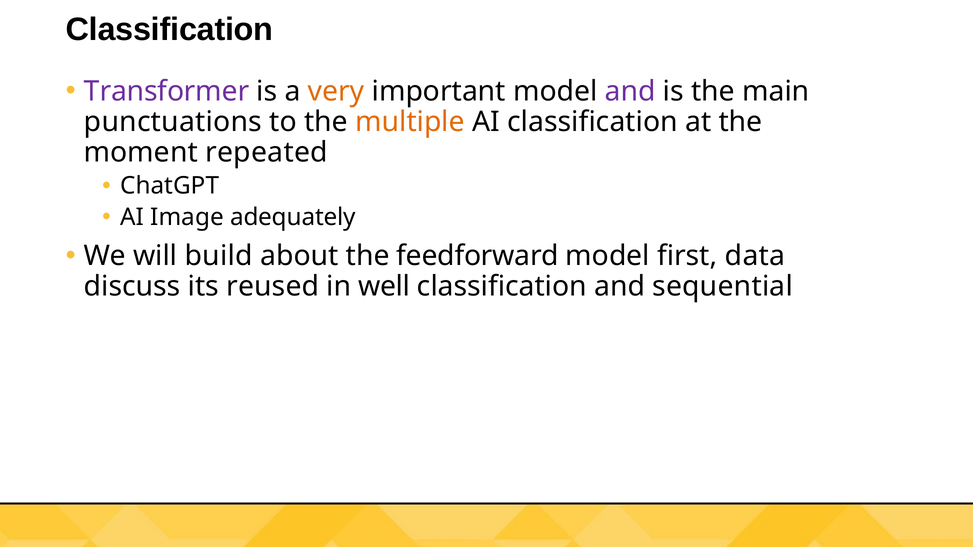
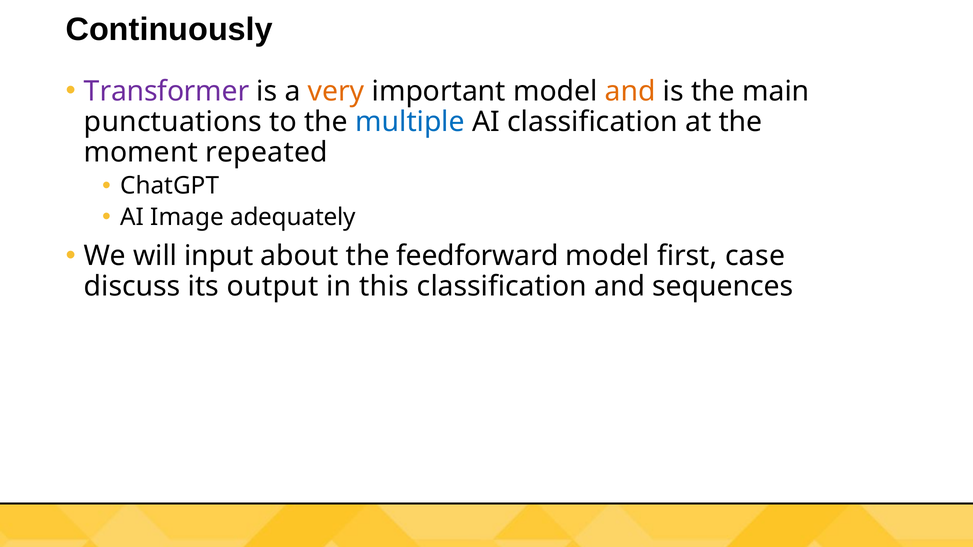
Classification: Classification -> Continuously (169, 30)
and colour: purple -> orange (630, 91)
multiple colour: orange -> blue (410, 122)
build: build -> input (219, 256)
data: data -> case (755, 256)
reused: reused -> output (273, 287)
well: well -> this (384, 287)
sequential: sequential -> sequences (723, 287)
